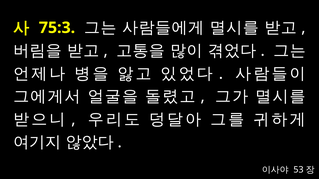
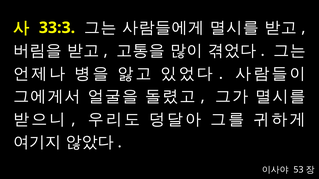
75:3: 75:3 -> 33:3 (57, 28)
